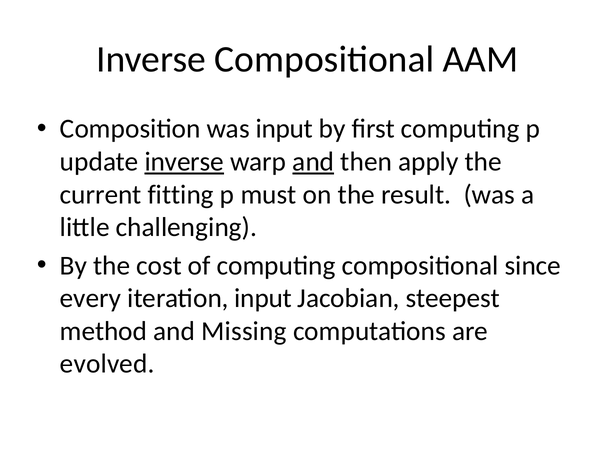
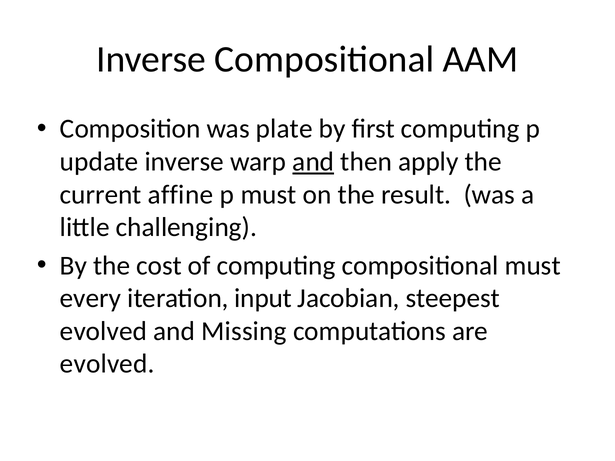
was input: input -> plate (284, 129)
inverse underline: present -> none (184, 162)
fitting: fitting -> affine (181, 195)
compositional since: since -> must (533, 266)
method: method -> evolved (103, 331)
